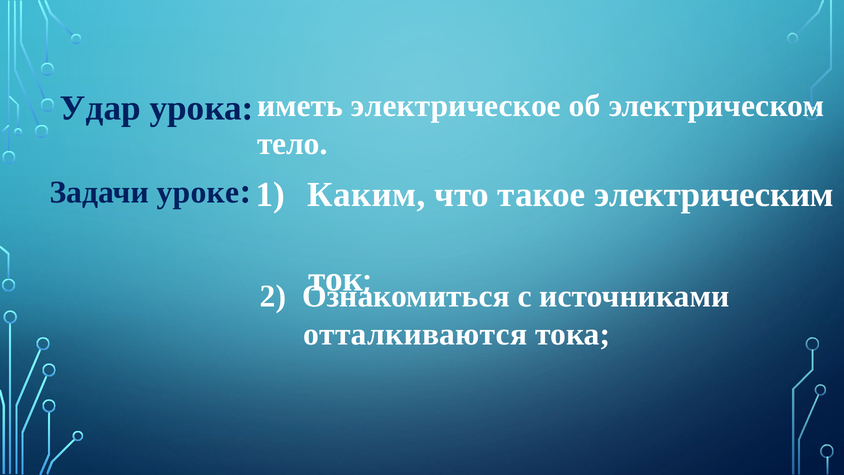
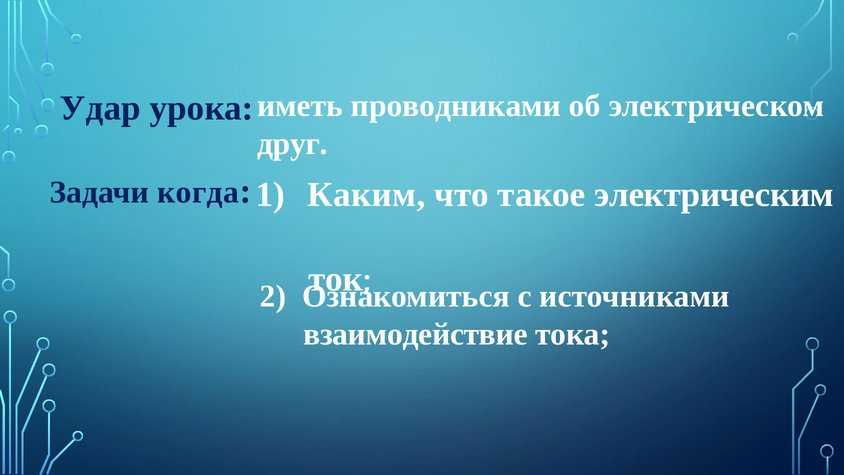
электрическое: электрическое -> проводниками (456, 106)
тело: тело -> друг (292, 144)
уроке: уроке -> когда (198, 192)
отталкиваются: отталкиваются -> взаимодействие (415, 334)
